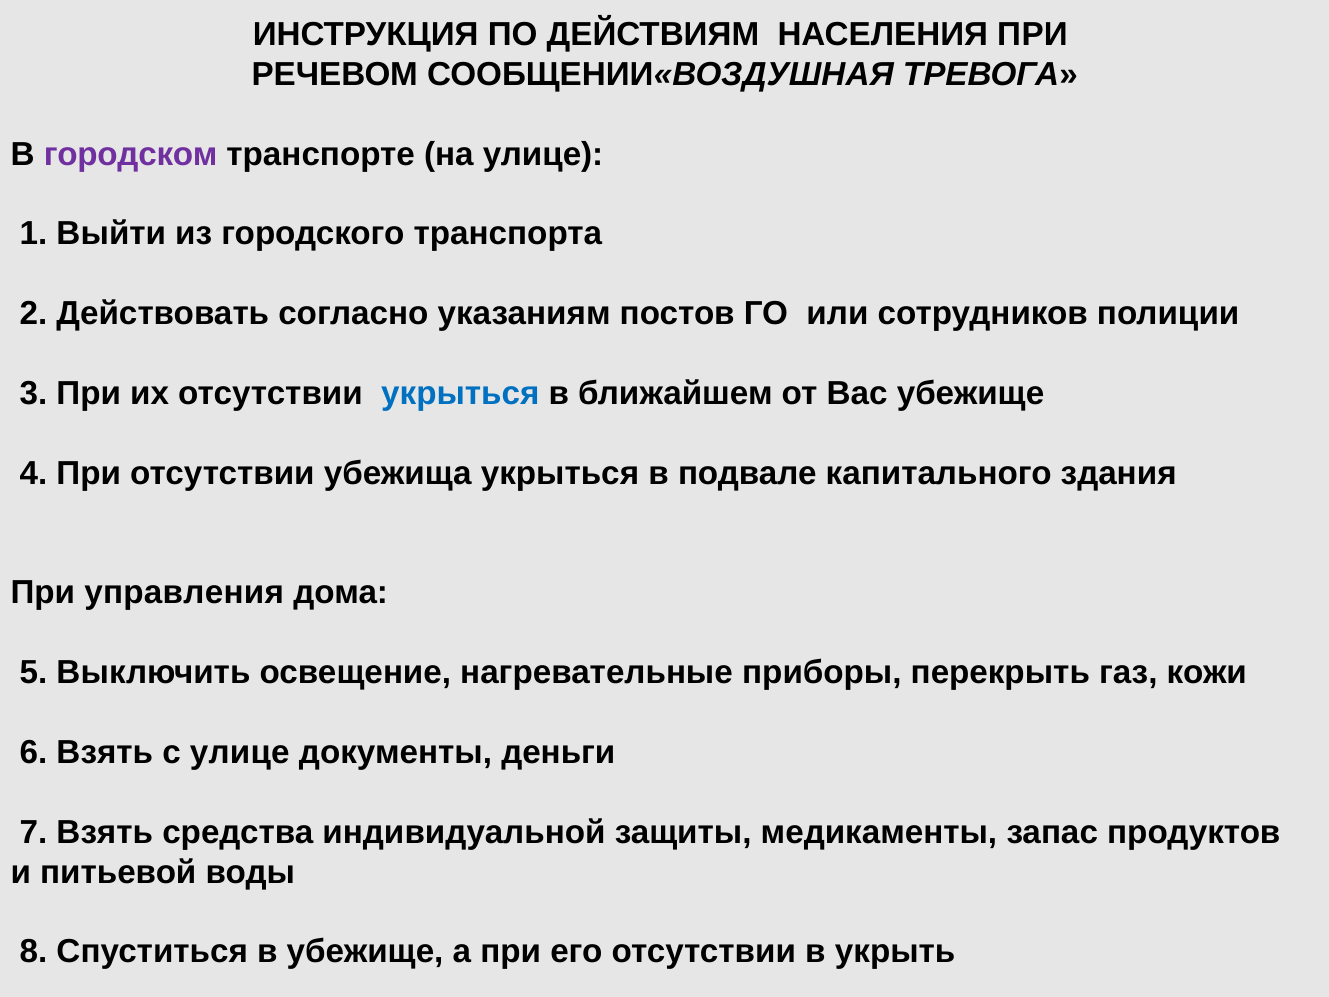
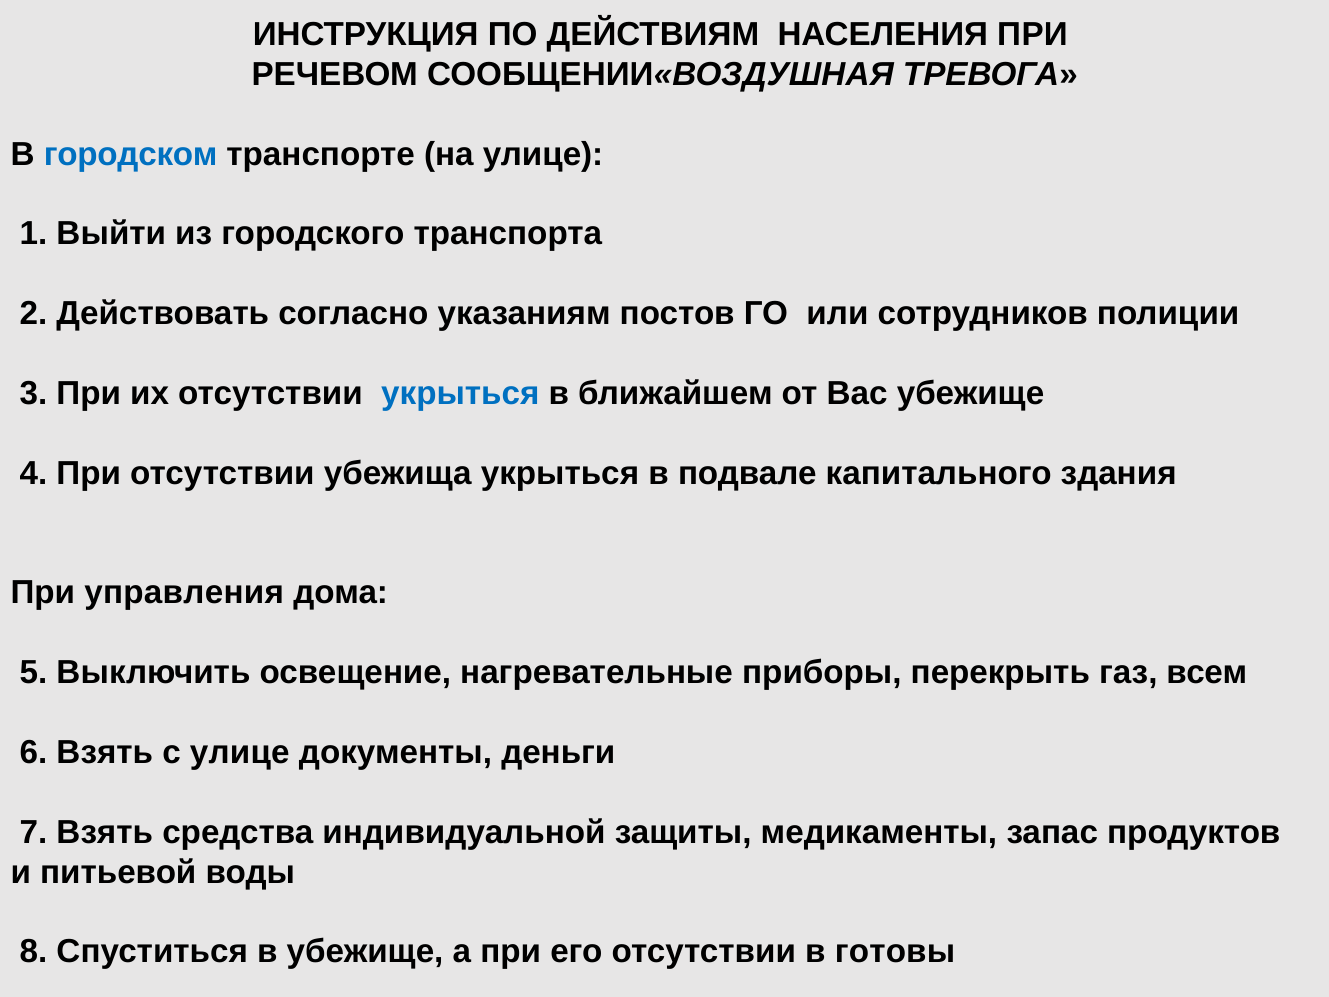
городском colour: purple -> blue (131, 154)
кожи: кожи -> всем (1207, 672)
укрыть: укрыть -> готовы (895, 952)
